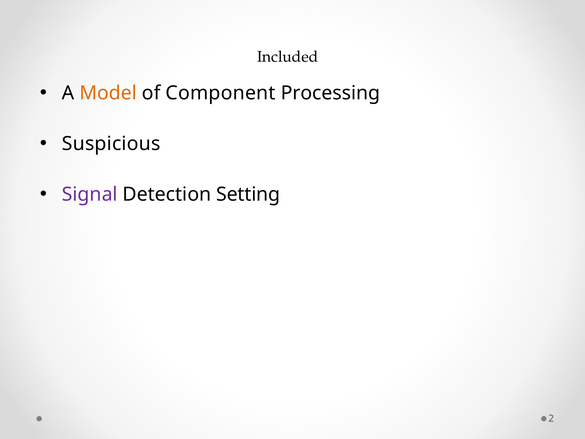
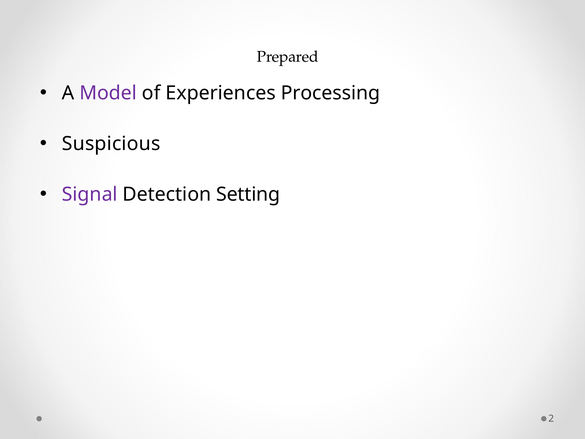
Included: Included -> Prepared (288, 57)
Model colour: orange -> purple (108, 93)
Component: Component -> Experiences (221, 93)
